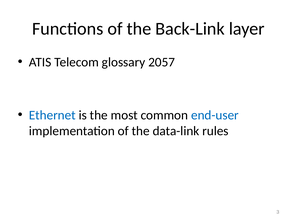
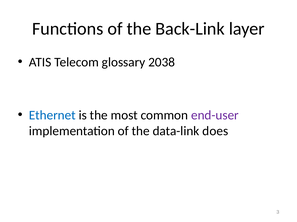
2057: 2057 -> 2038 (162, 62)
end-user colour: blue -> purple (215, 115)
rules: rules -> does (215, 131)
